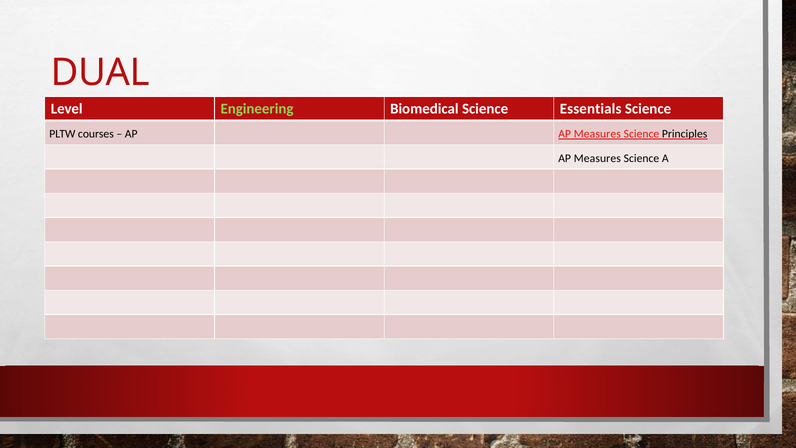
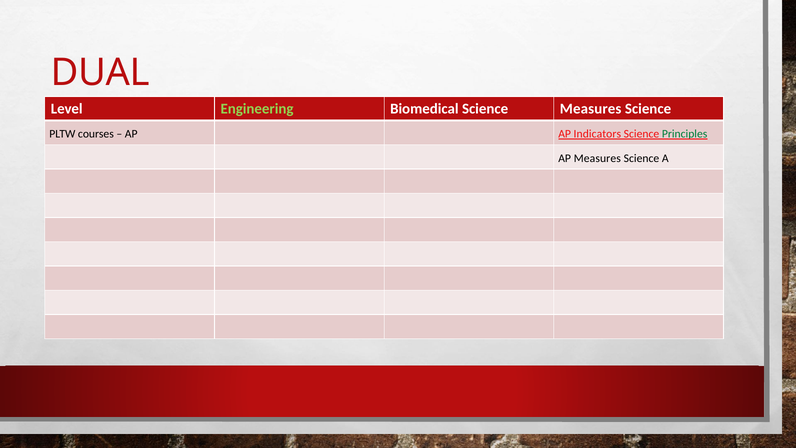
Science Essentials: Essentials -> Measures (591, 109)
AP AP Measures: Measures -> Indicators (597, 134)
Principles colour: black -> green (685, 134)
